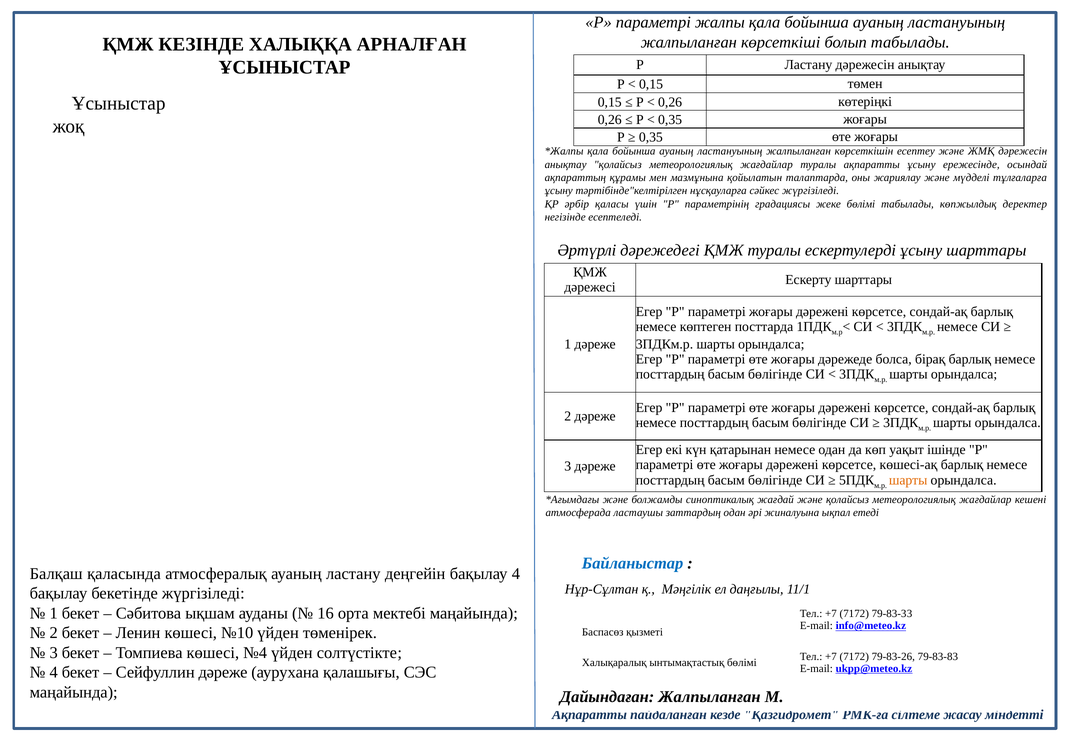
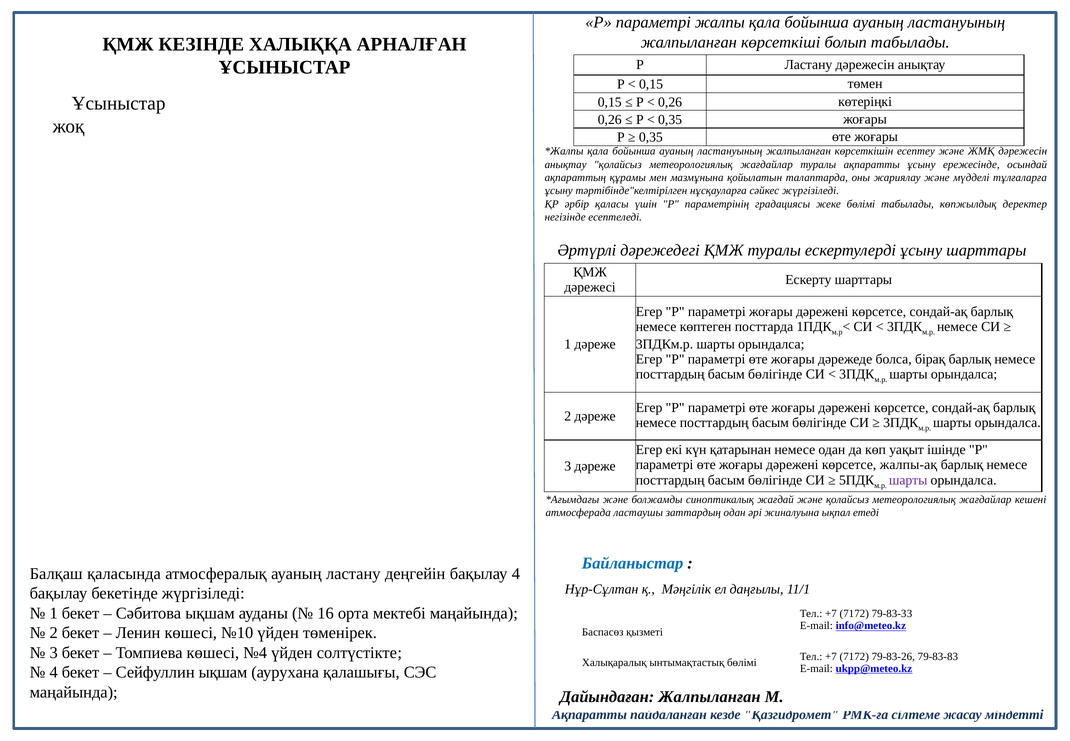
көшесі-ақ: көшесі-ақ -> жалпы-ақ (908, 465)
шарты colour: orange -> purple (908, 480)
Сейфуллин дәреже: дәреже -> ықшам (223, 672)
